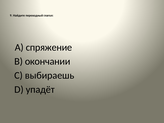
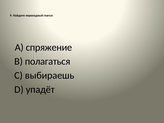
окончании: окончании -> полагаться (48, 61)
